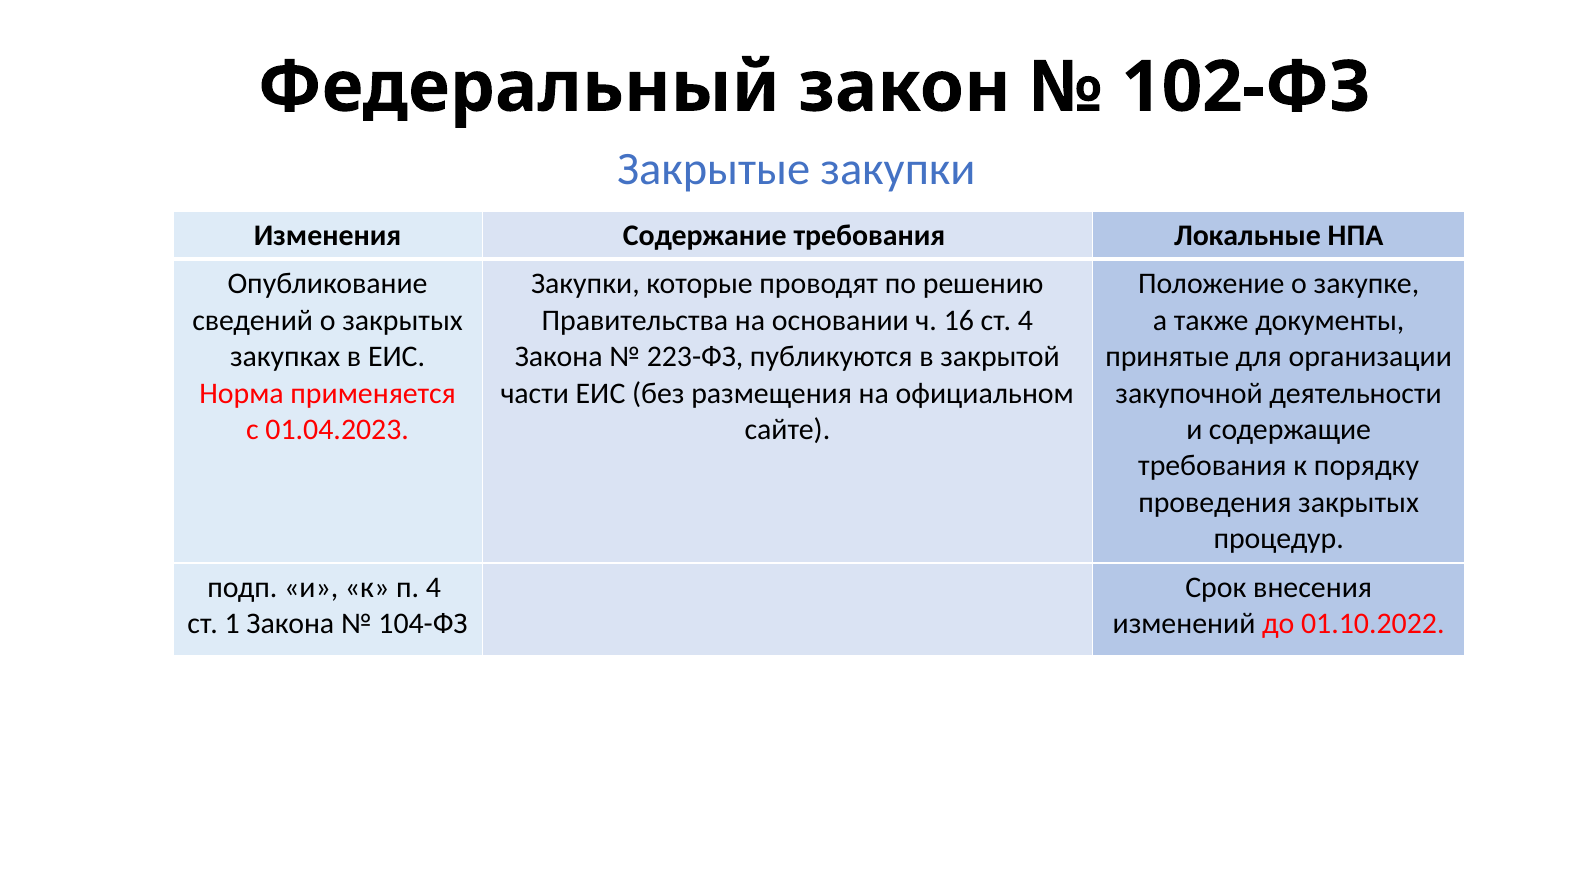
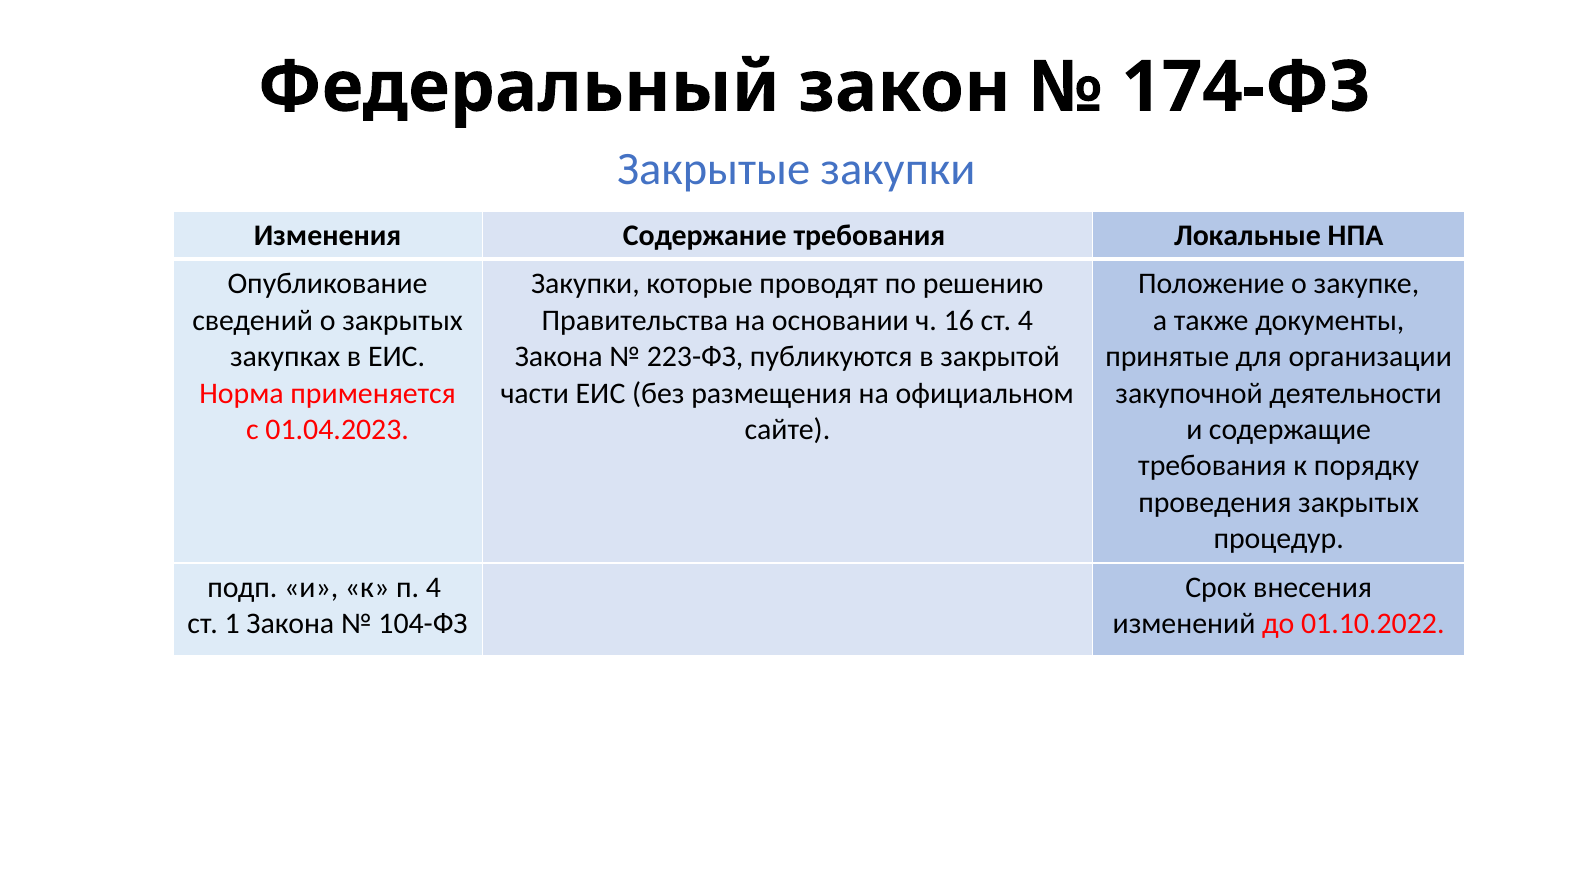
102-ФЗ: 102-ФЗ -> 174-ФЗ (1246, 87)
